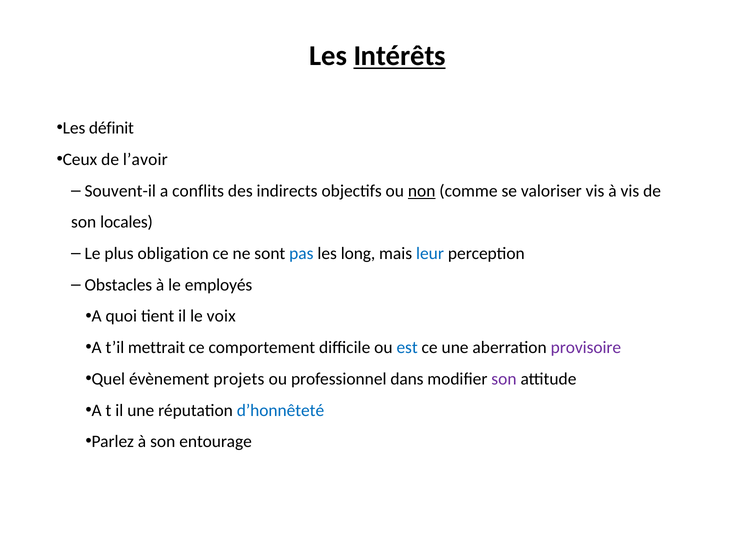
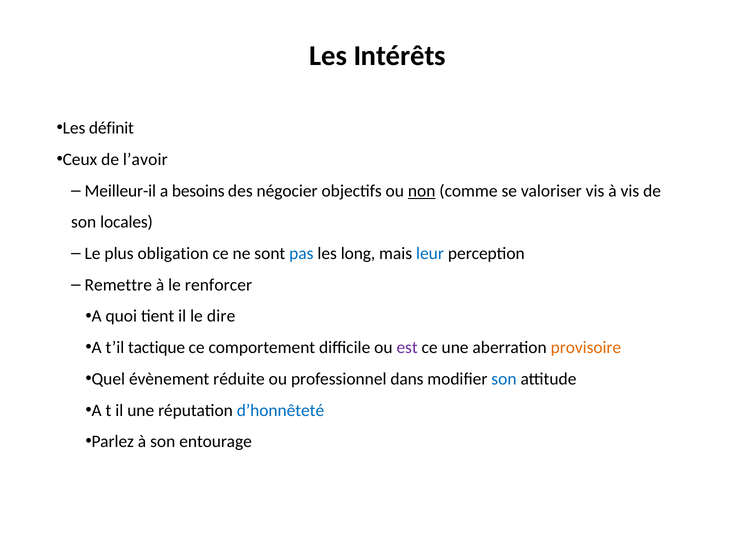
Intérêts underline: present -> none (400, 56)
Souvent-il: Souvent-il -> Meilleur-il (120, 191)
conflits: conflits -> besoins (198, 191)
indirects: indirects -> négocier (287, 191)
Obstacles: Obstacles -> Remettre (118, 285)
employés: employés -> renforcer (218, 285)
voix: voix -> dire (221, 316)
mettrait: mettrait -> tactique (157, 347)
est colour: blue -> purple (407, 347)
provisoire colour: purple -> orange (586, 347)
projets: projets -> réduite (239, 379)
son colour: purple -> blue (504, 379)
